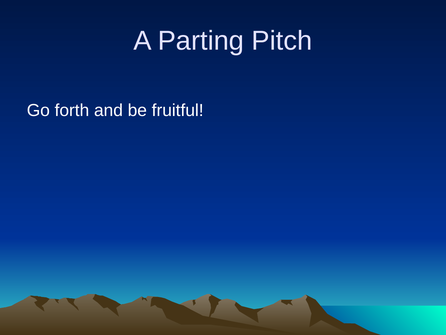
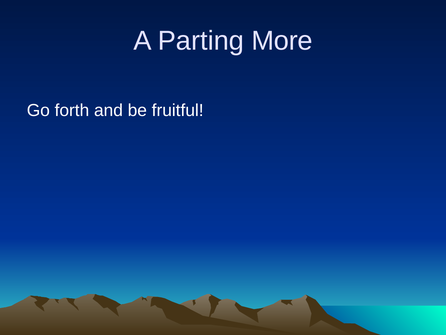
Pitch: Pitch -> More (282, 41)
